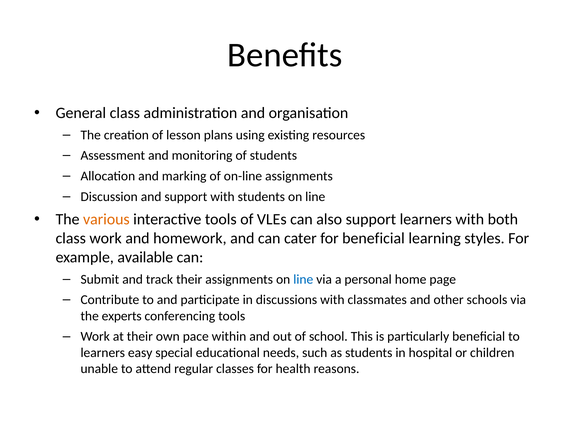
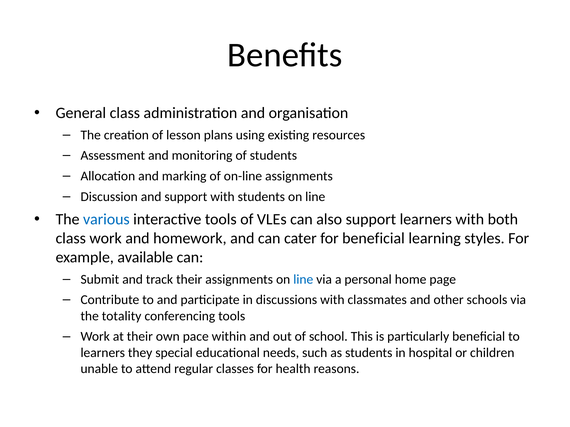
various colour: orange -> blue (106, 220)
experts: experts -> totality (122, 316)
easy: easy -> they (140, 353)
